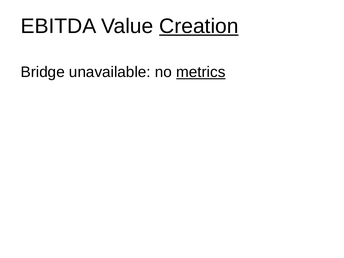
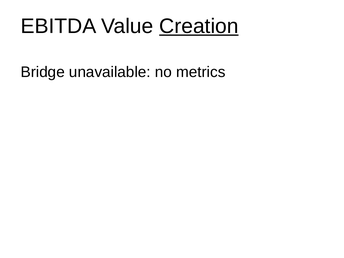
metrics underline: present -> none (201, 72)
